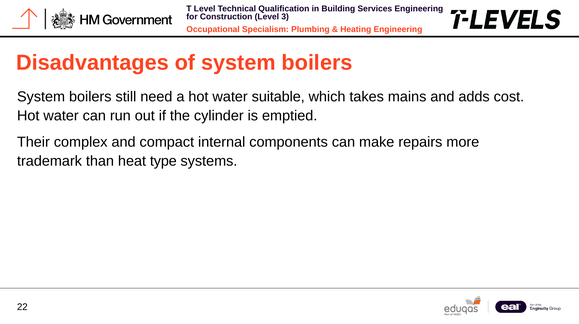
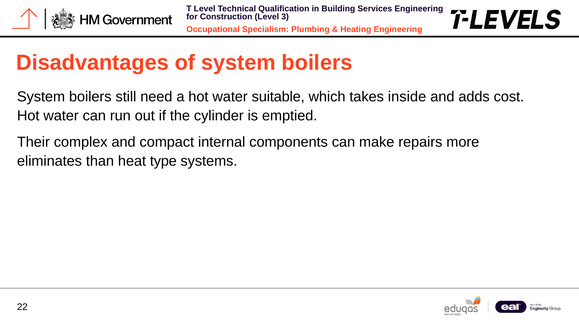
mains: mains -> inside (407, 97)
trademark: trademark -> eliminates (49, 161)
